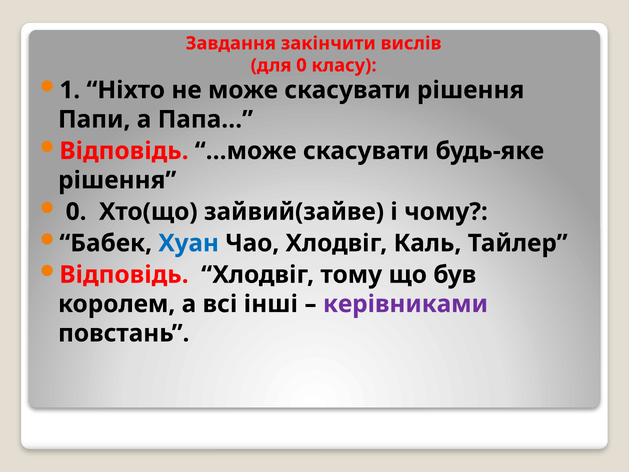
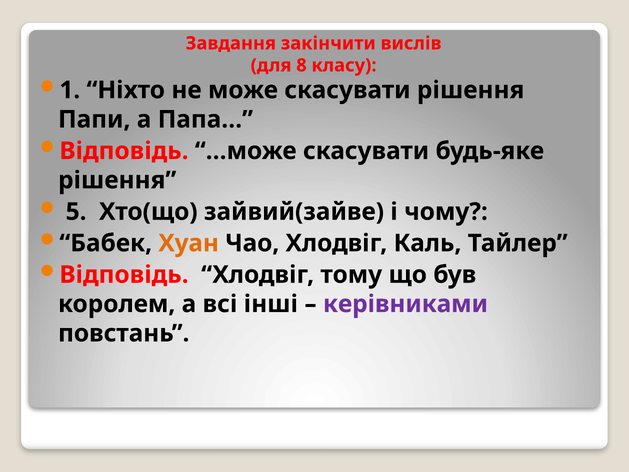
для 0: 0 -> 8 (301, 65)
0: 0 -> 5 (76, 212)
Хуан colour: blue -> orange (189, 243)
